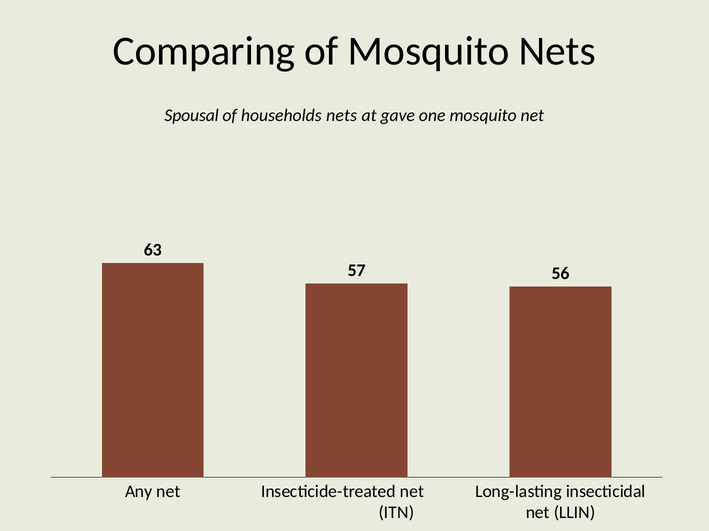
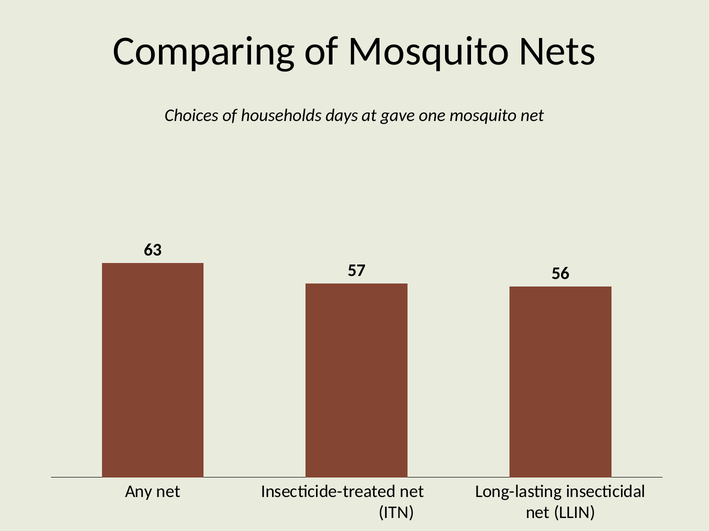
Spousal: Spousal -> Choices (192, 116)
households nets: nets -> days (342, 116)
